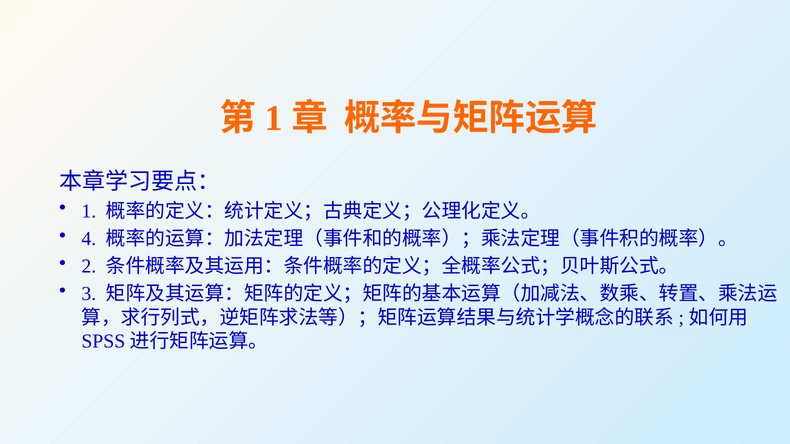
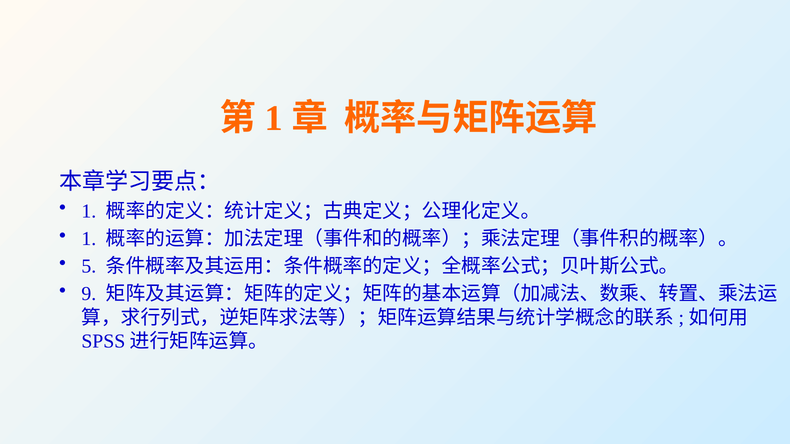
4: 4 -> 1 (89, 239)
2: 2 -> 5 (89, 267)
3: 3 -> 9 (89, 294)
